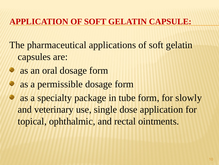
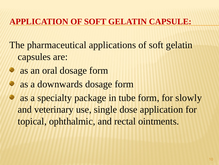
permissible: permissible -> downwards (60, 84)
